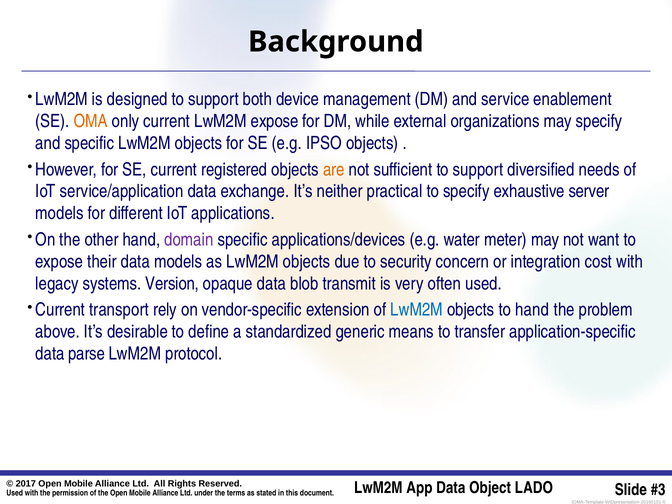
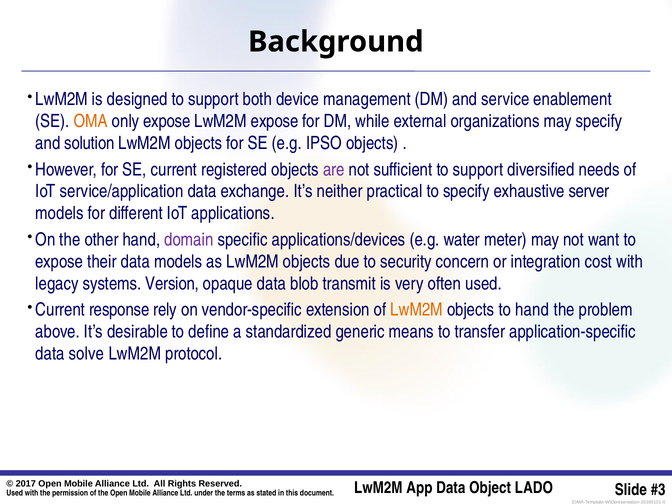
only current: current -> expose (167, 121)
and specific: specific -> solution (89, 143)
are colour: orange -> purple (334, 170)
transport: transport -> response (119, 310)
LwM2M colour: blue -> orange (417, 310)
parse: parse -> solve (86, 354)
